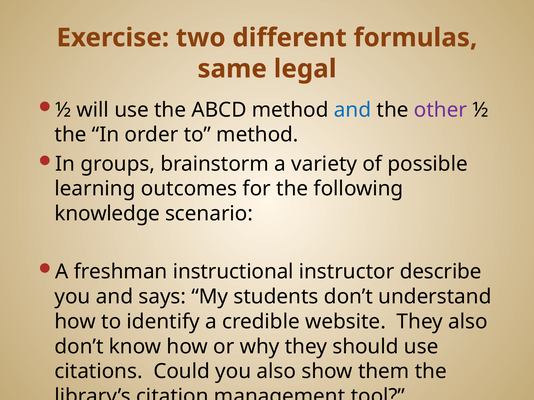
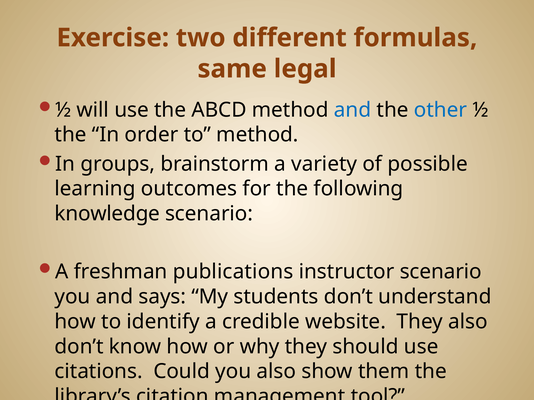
other colour: purple -> blue (440, 110)
instructional: instructional -> publications (233, 272)
instructor describe: describe -> scenario (441, 272)
